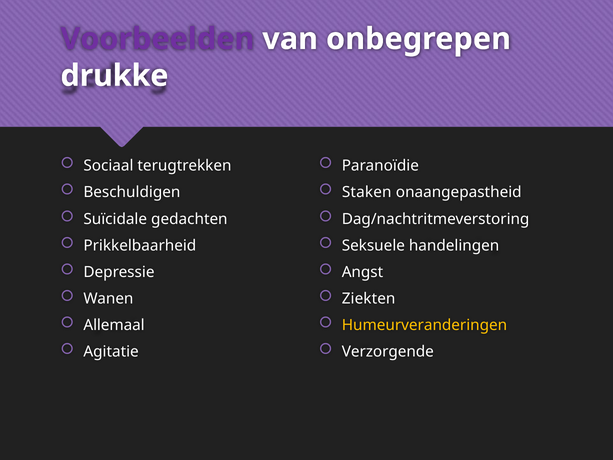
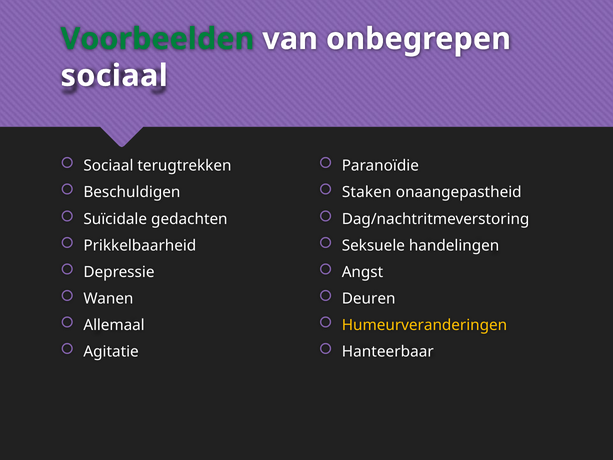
Voorbeelden colour: purple -> green (157, 39)
drukke: drukke -> sociaal (114, 76)
Ziekten: Ziekten -> Deuren (369, 299)
Verzorgende: Verzorgende -> Hanteerbaar (388, 352)
